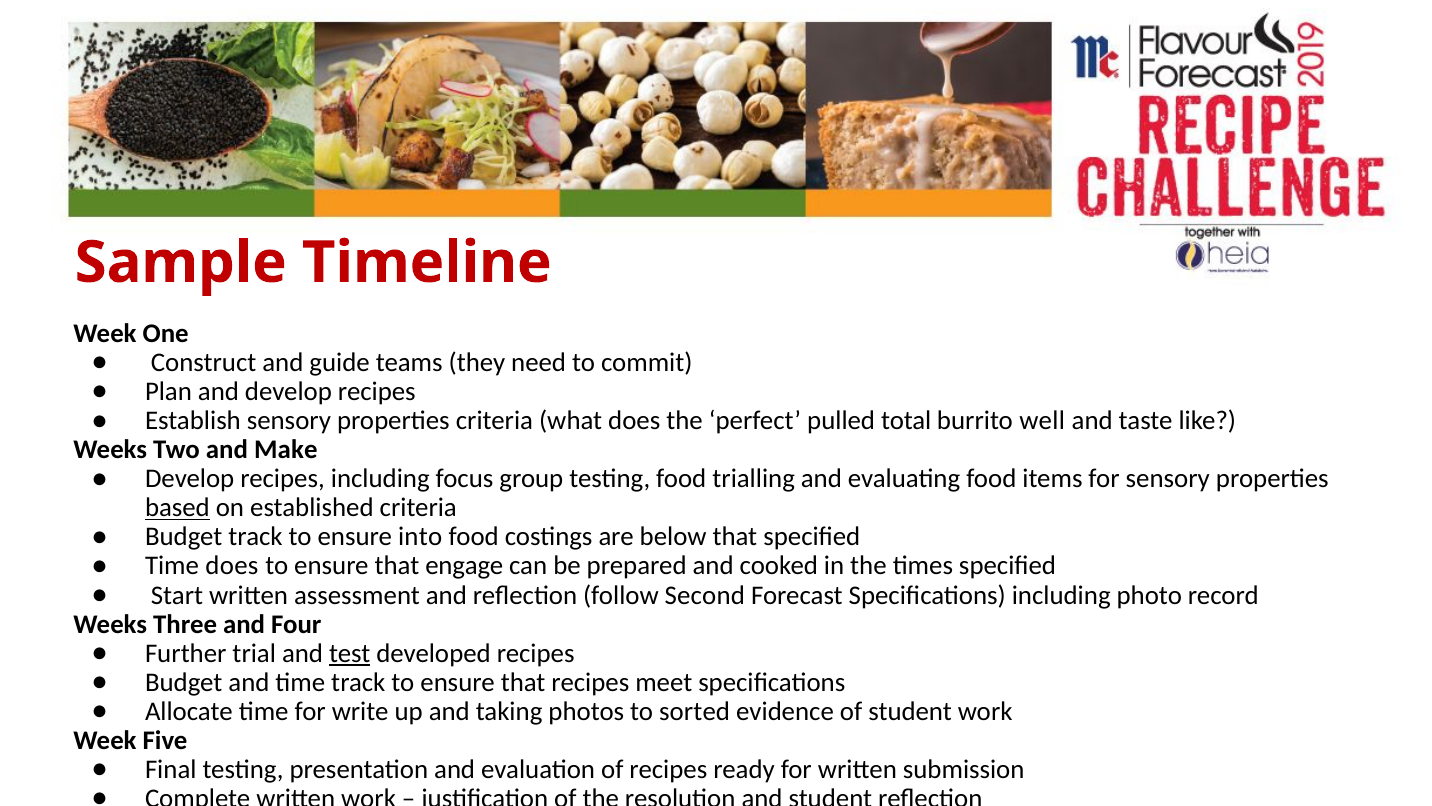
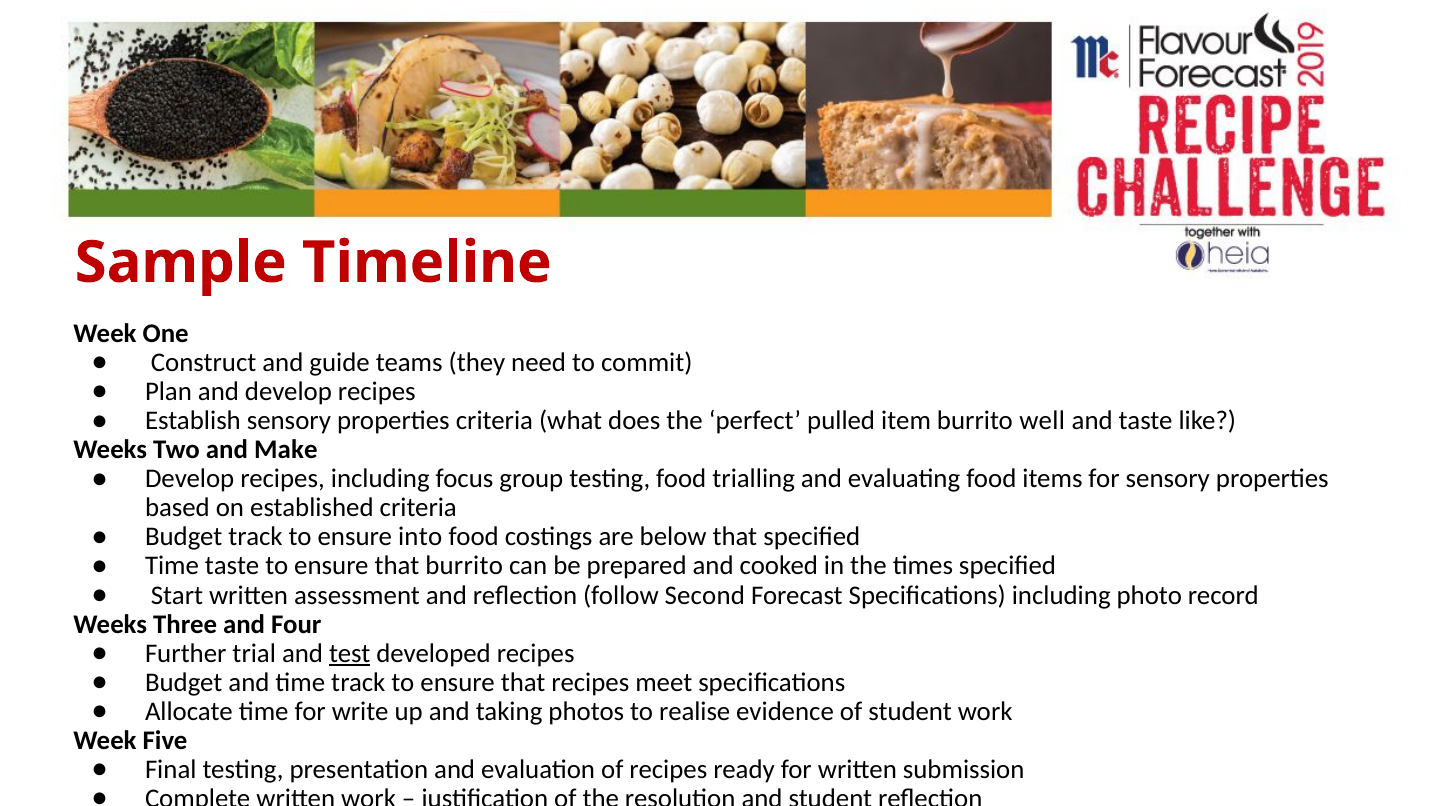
total: total -> item (906, 421)
based underline: present -> none (177, 508)
Time does: does -> taste (232, 566)
that engage: engage -> burrito (464, 566)
sorted: sorted -> realise (695, 711)
